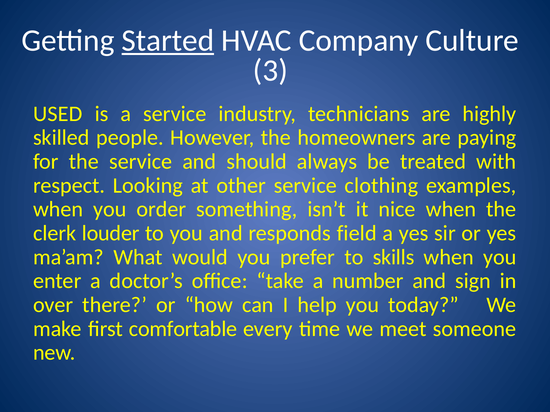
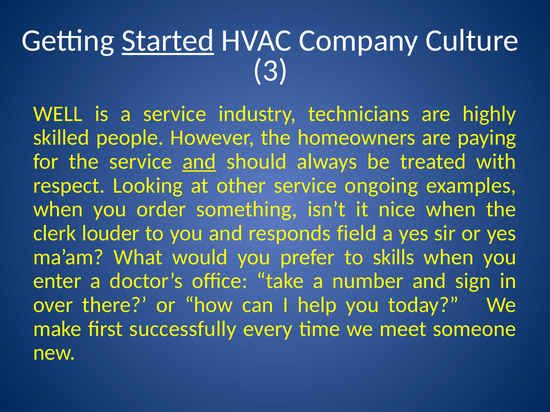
USED: USED -> WELL (58, 114)
and underline: none -> present (199, 162)
clothing: clothing -> ongoing (381, 186)
comfortable: comfortable -> successfully (183, 329)
